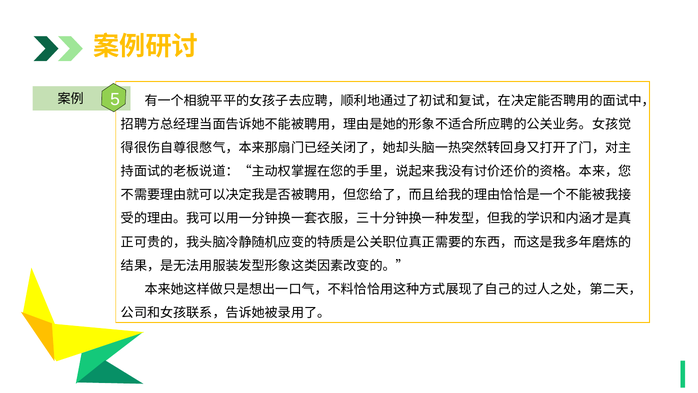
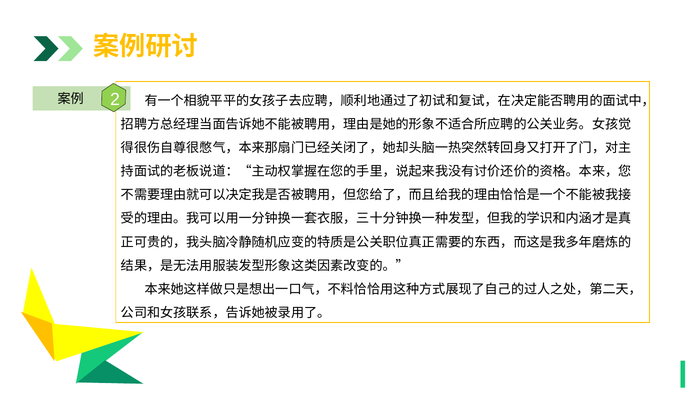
5: 5 -> 2 (115, 99)
